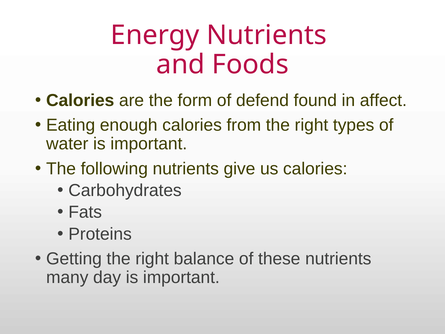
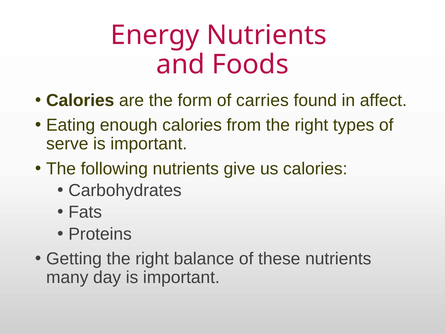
defend: defend -> carries (262, 100)
water: water -> serve (67, 144)
